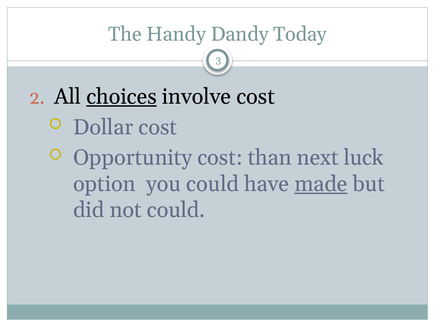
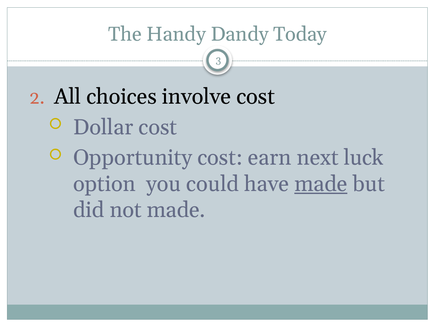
choices underline: present -> none (122, 96)
than: than -> earn (270, 157)
not could: could -> made (176, 210)
